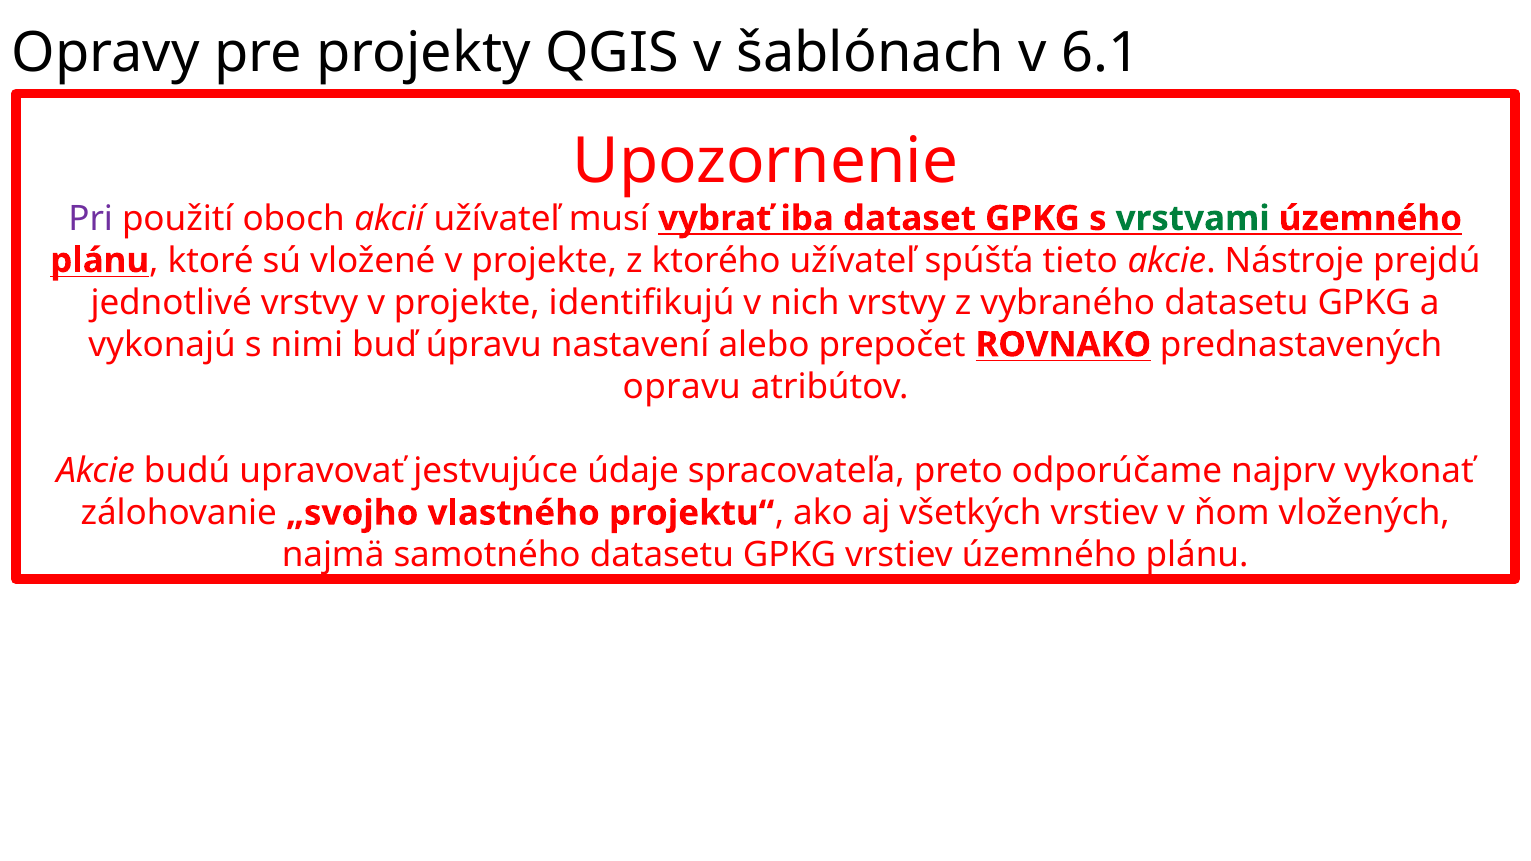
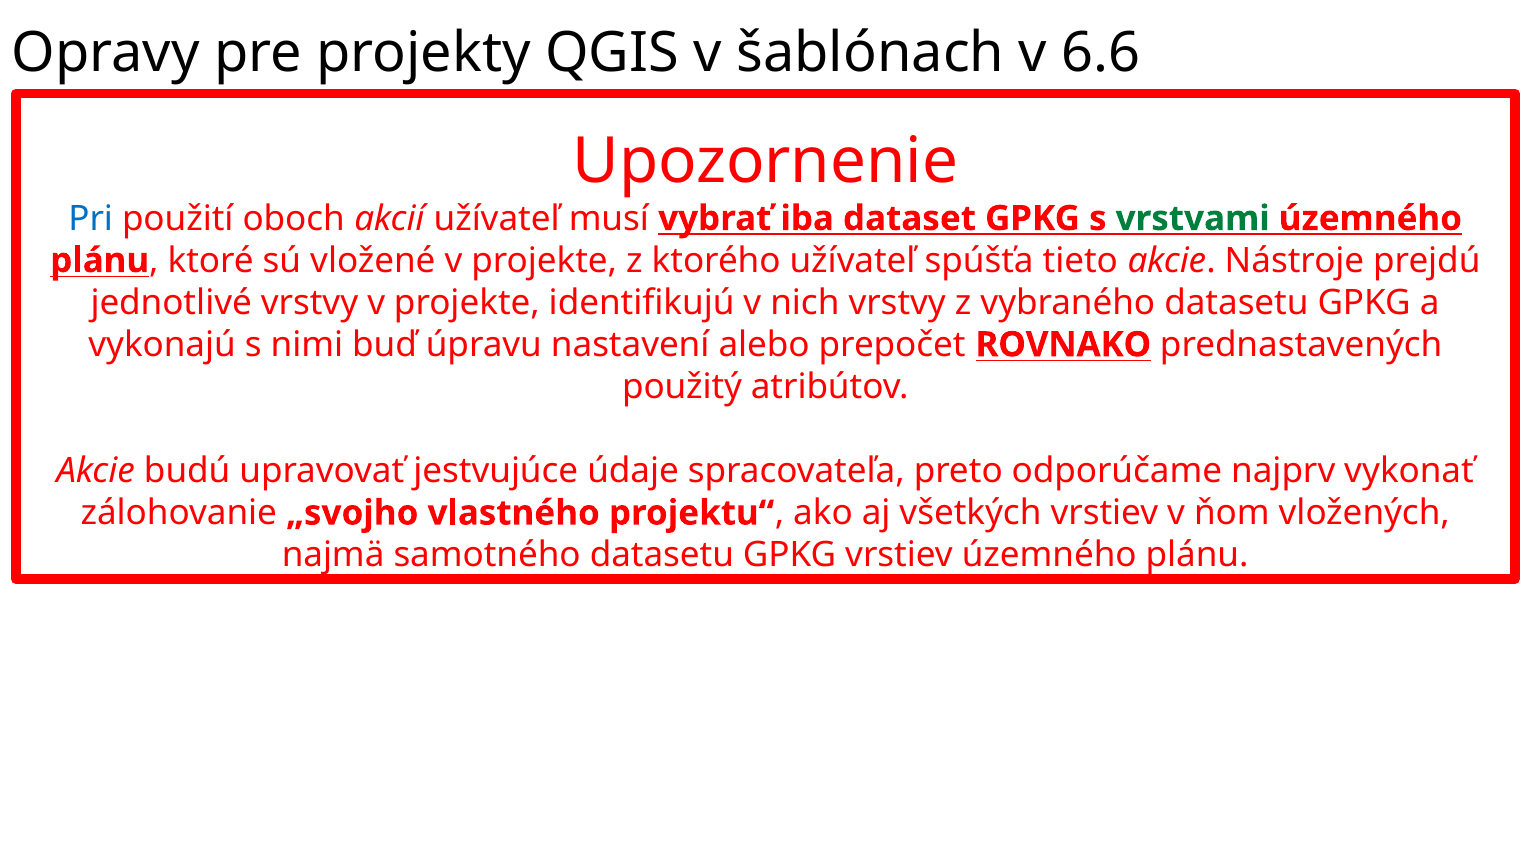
6.1: 6.1 -> 6.6 (1101, 53)
Pri colour: purple -> blue (91, 219)
opravu: opravu -> použitý (682, 387)
